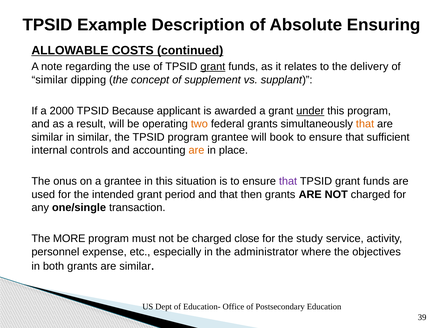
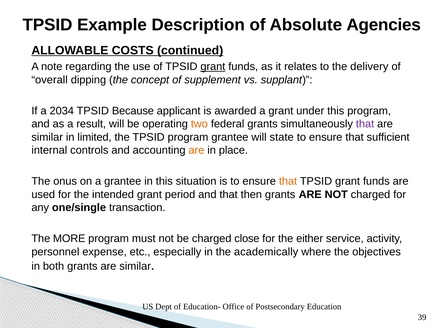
Ensuring: Ensuring -> Agencies (384, 25)
similar: similar -> overall (50, 80)
2000: 2000 -> 2034 (62, 111)
under underline: present -> none (310, 111)
that colour: orange -> purple (365, 124)
in similar: similar -> limited (95, 137)
book: book -> state (282, 137)
that colour: purple -> orange (288, 181)
study: study -> either (310, 238)
administrator: administrator -> academically (266, 252)
